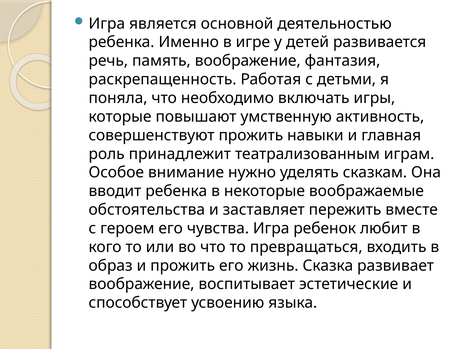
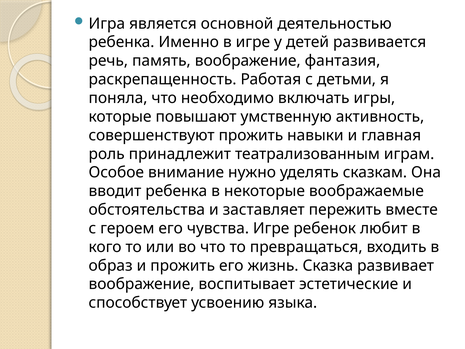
чувства Игра: Игра -> Игре (271, 228)
